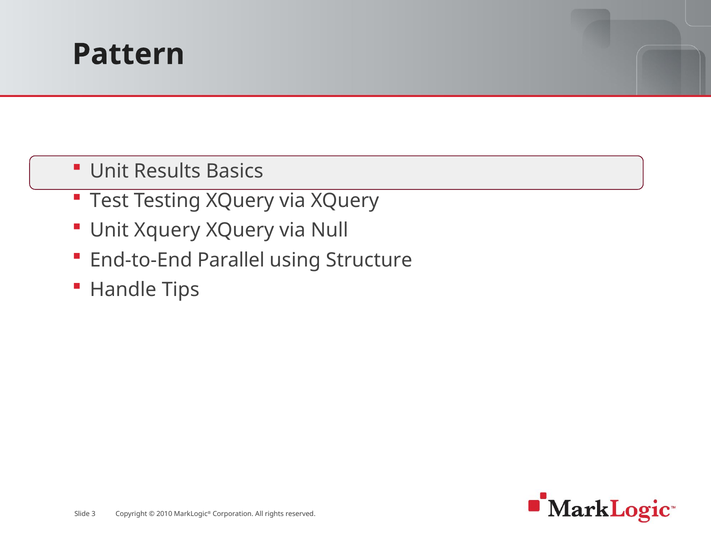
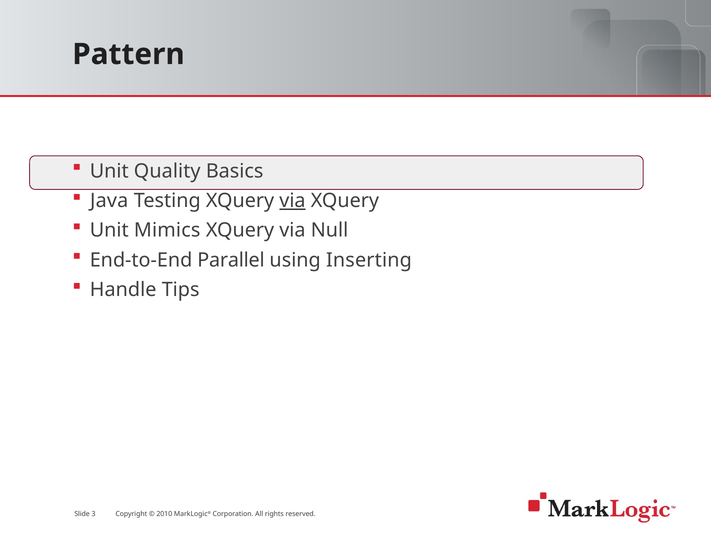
Results: Results -> Quality (167, 171)
Test: Test -> Java (109, 200)
via underline: none -> present (292, 200)
Unit Xquery: Xquery -> Mimics (167, 230)
Structure: Structure -> Inserting (369, 260)
